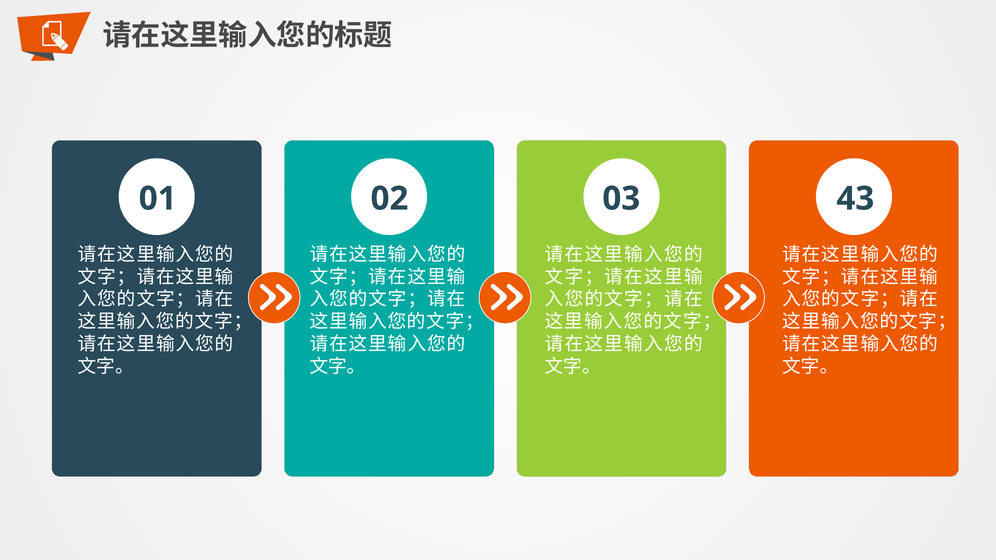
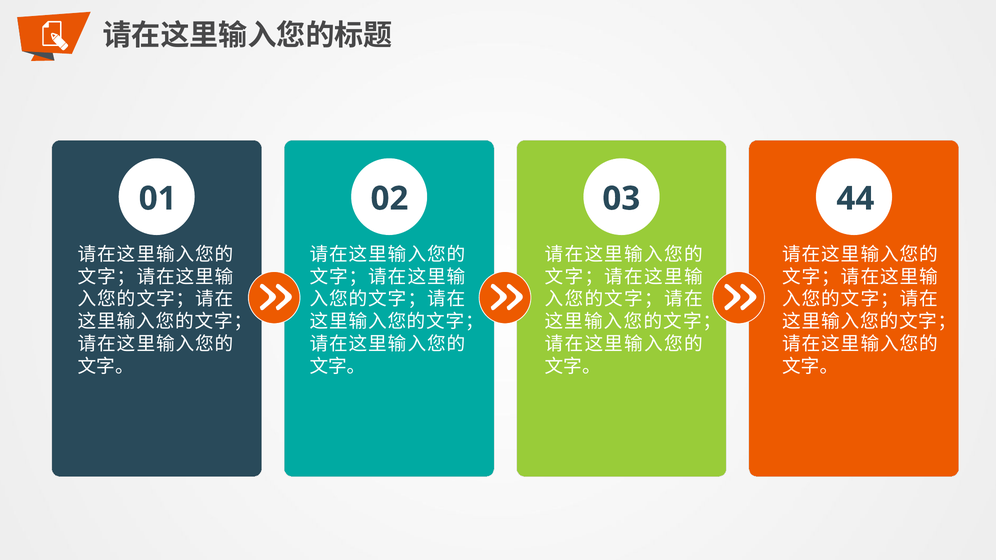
43: 43 -> 44 (855, 199)
